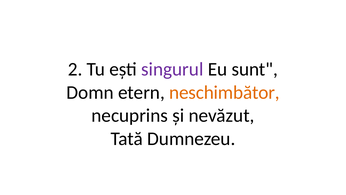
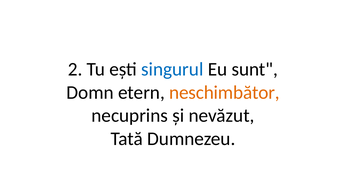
singurul colour: purple -> blue (172, 69)
